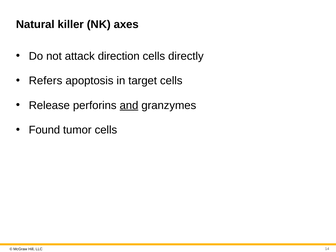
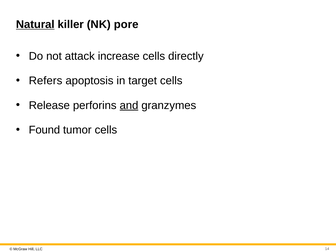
Natural underline: none -> present (35, 24)
axes: axes -> pore (126, 24)
direction: direction -> increase (119, 56)
